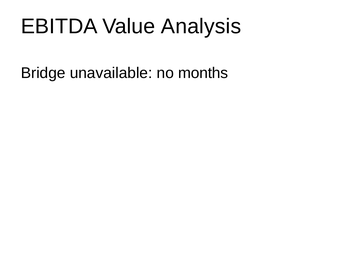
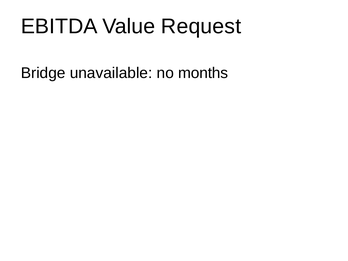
Analysis: Analysis -> Request (201, 26)
